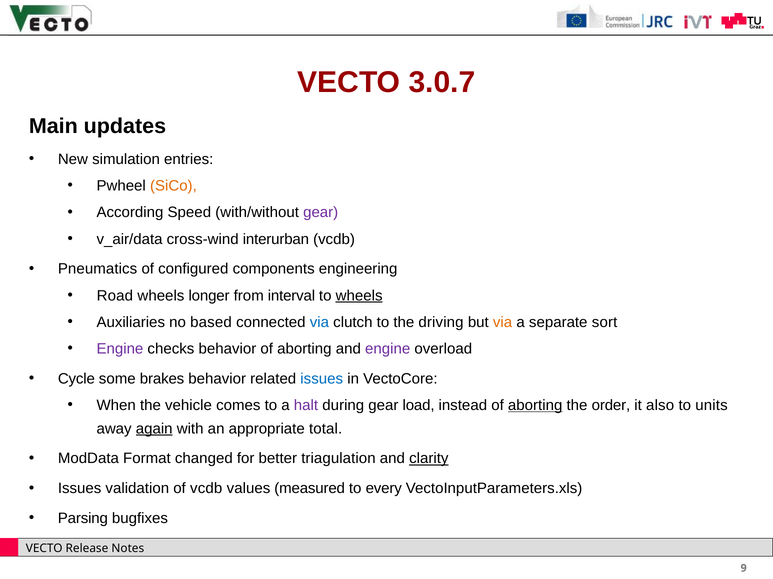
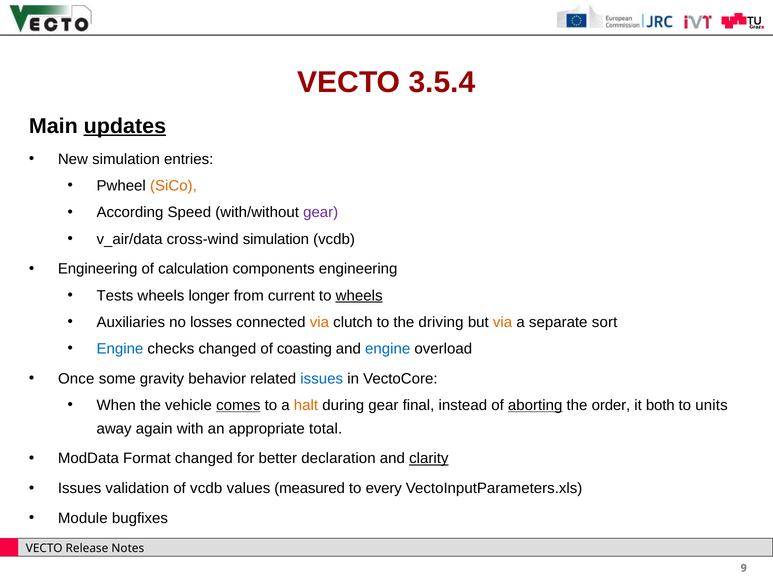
3.0.7: 3.0.7 -> 3.5.4 (442, 83)
updates underline: none -> present (125, 126)
cross-wind interurban: interurban -> simulation (276, 239)
Pneumatics: Pneumatics -> Engineering (98, 269)
configured: configured -> calculation (193, 269)
Road: Road -> Tests (115, 296)
interval: interval -> current (291, 296)
based: based -> losses (211, 323)
via colour: blue -> orange (319, 323)
Engine colour: purple -> blue (120, 349)
checks behavior: behavior -> changed (227, 349)
aborting: aborting -> coasting (304, 349)
engine colour: purple -> blue (388, 349)
Cycle: Cycle -> Once (76, 379)
brakes: brakes -> gravity (162, 379)
comes underline: none -> present (238, 406)
halt colour: purple -> orange (306, 406)
load: load -> final (418, 406)
also: also -> both (660, 406)
again underline: present -> none (154, 429)
triagulation: triagulation -> declaration (338, 459)
Parsing: Parsing -> Module (83, 519)
